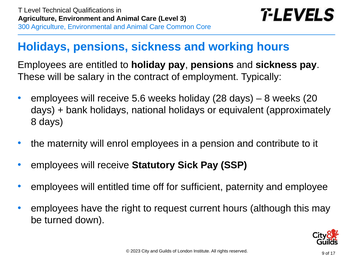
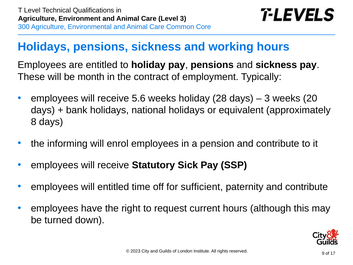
salary: salary -> month (91, 77)
8: 8 -> 3 (267, 98)
maternity: maternity -> informing (67, 143)
paternity and employee: employee -> contribute (307, 187)
